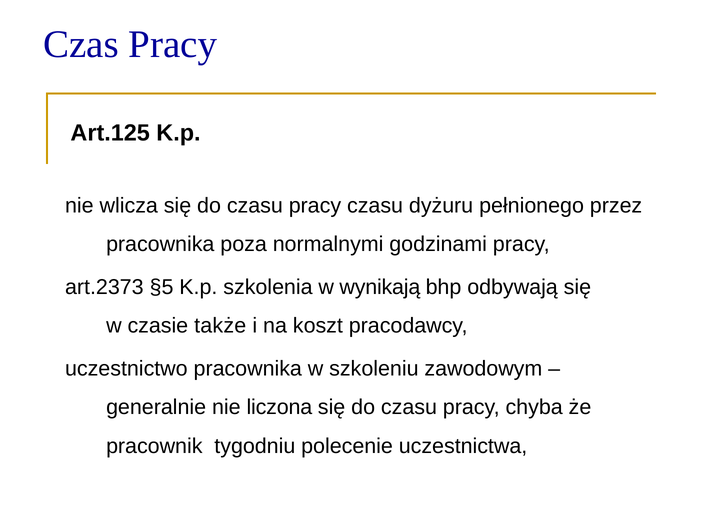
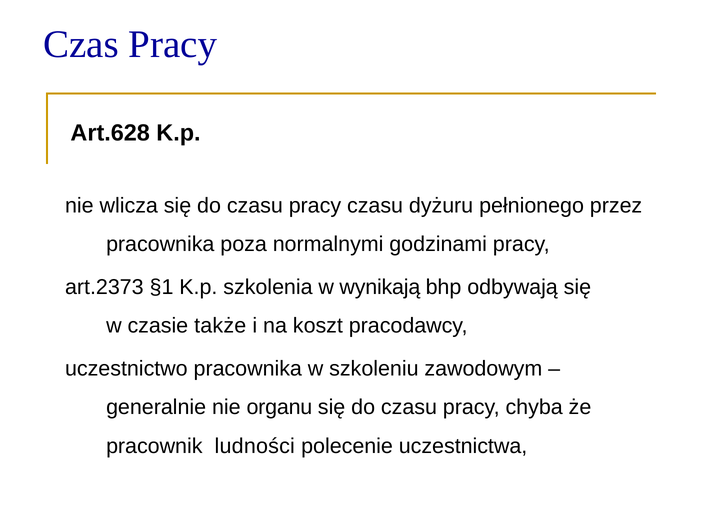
Art.125: Art.125 -> Art.628 (110, 133)
§5: §5 -> §1 (162, 287)
liczona: liczona -> organu (279, 408)
tygodniu: tygodniu -> ludności (255, 446)
